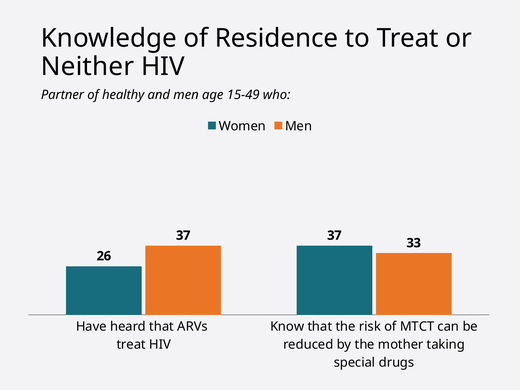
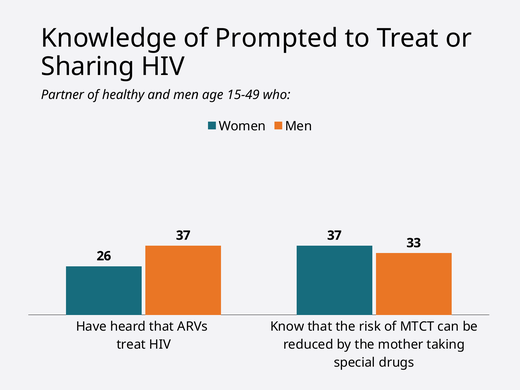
Residence: Residence -> Prompted (276, 38)
Neither: Neither -> Sharing (88, 66)
